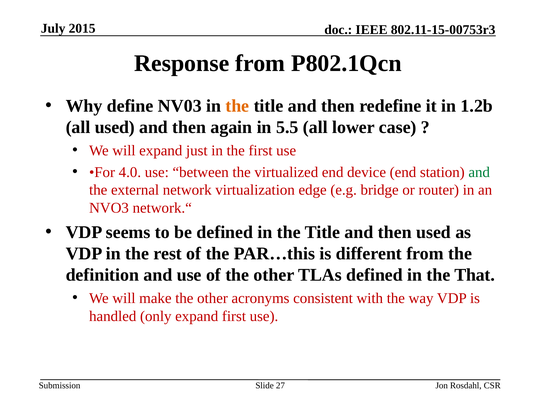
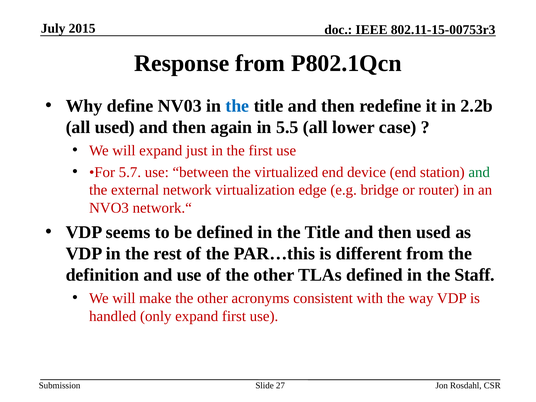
the colour: orange -> blue (237, 106)
1.2b: 1.2b -> 2.2b (477, 106)
4.0: 4.0 -> 5.7 (130, 172)
That: That -> Staff (475, 275)
